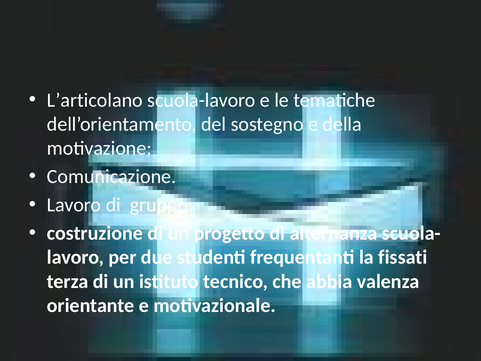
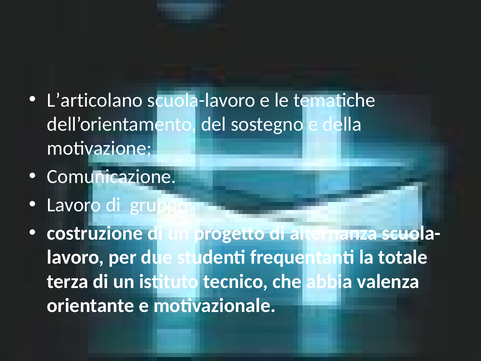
fissati: fissati -> totale (403, 257)
